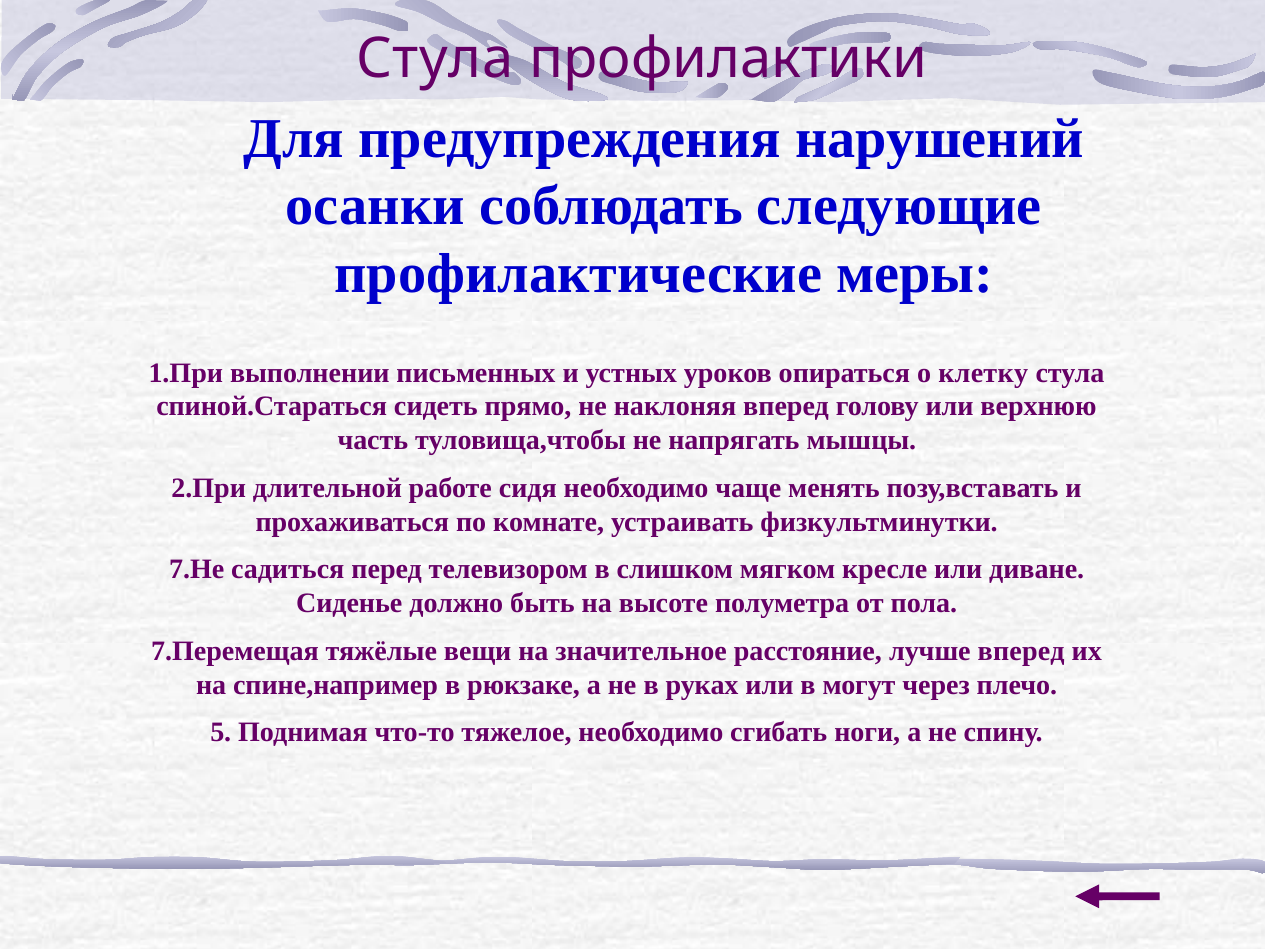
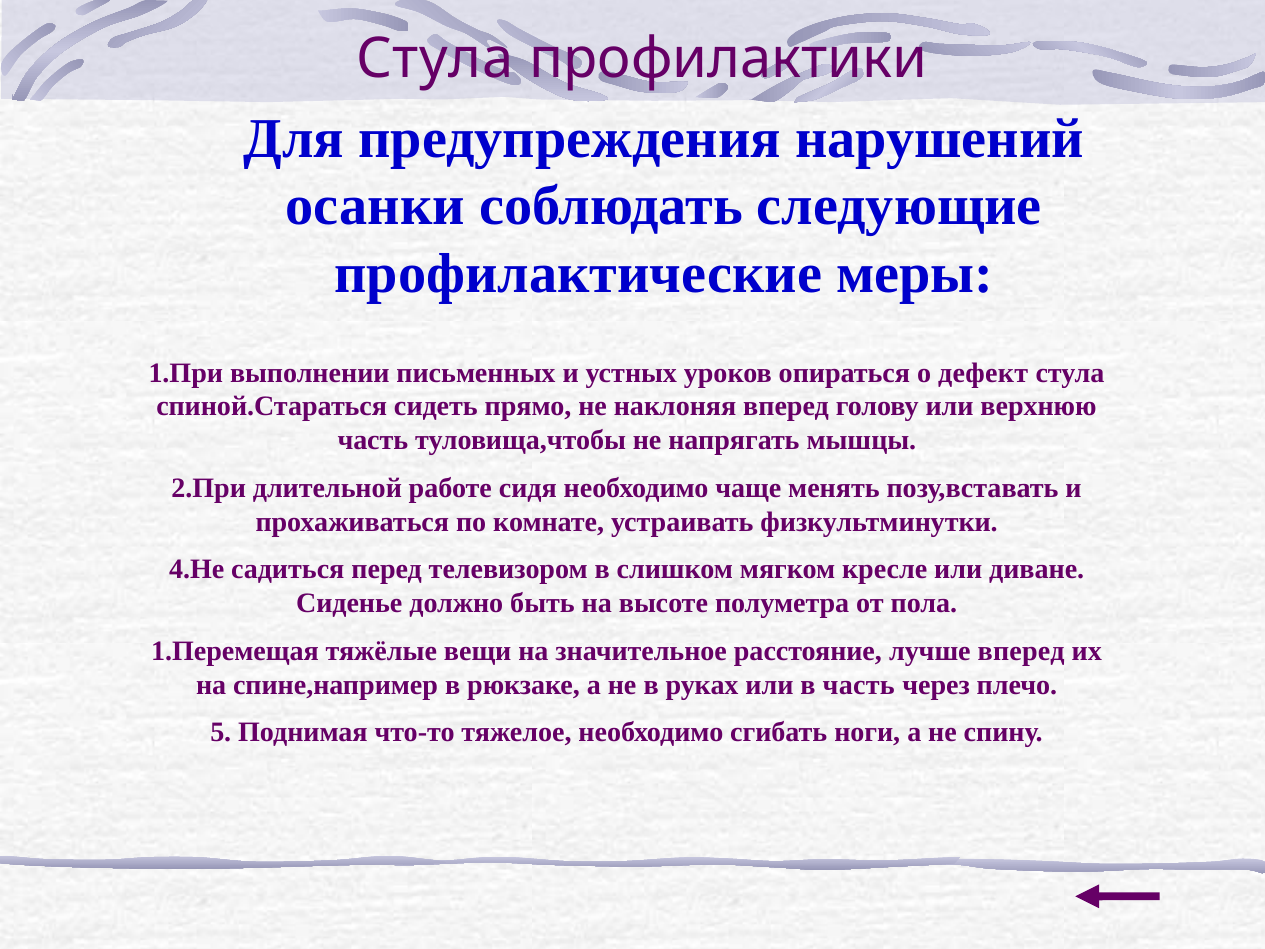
клетку: клетку -> дефект (983, 373)
7.Не: 7.Не -> 4.Не (197, 570)
7.Перемещая: 7.Перемещая -> 1.Перемещая (235, 651)
в могут: могут -> часть (859, 685)
